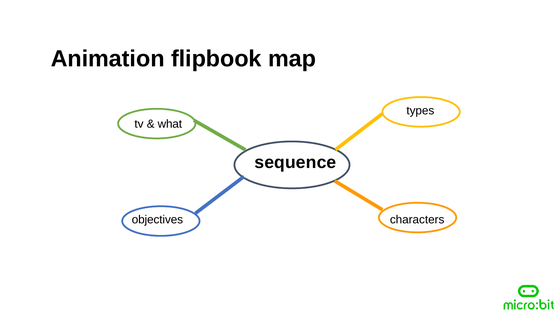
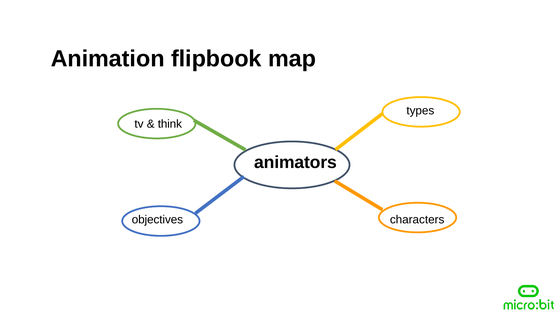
what: what -> think (170, 124)
sequence: sequence -> animators (296, 162)
